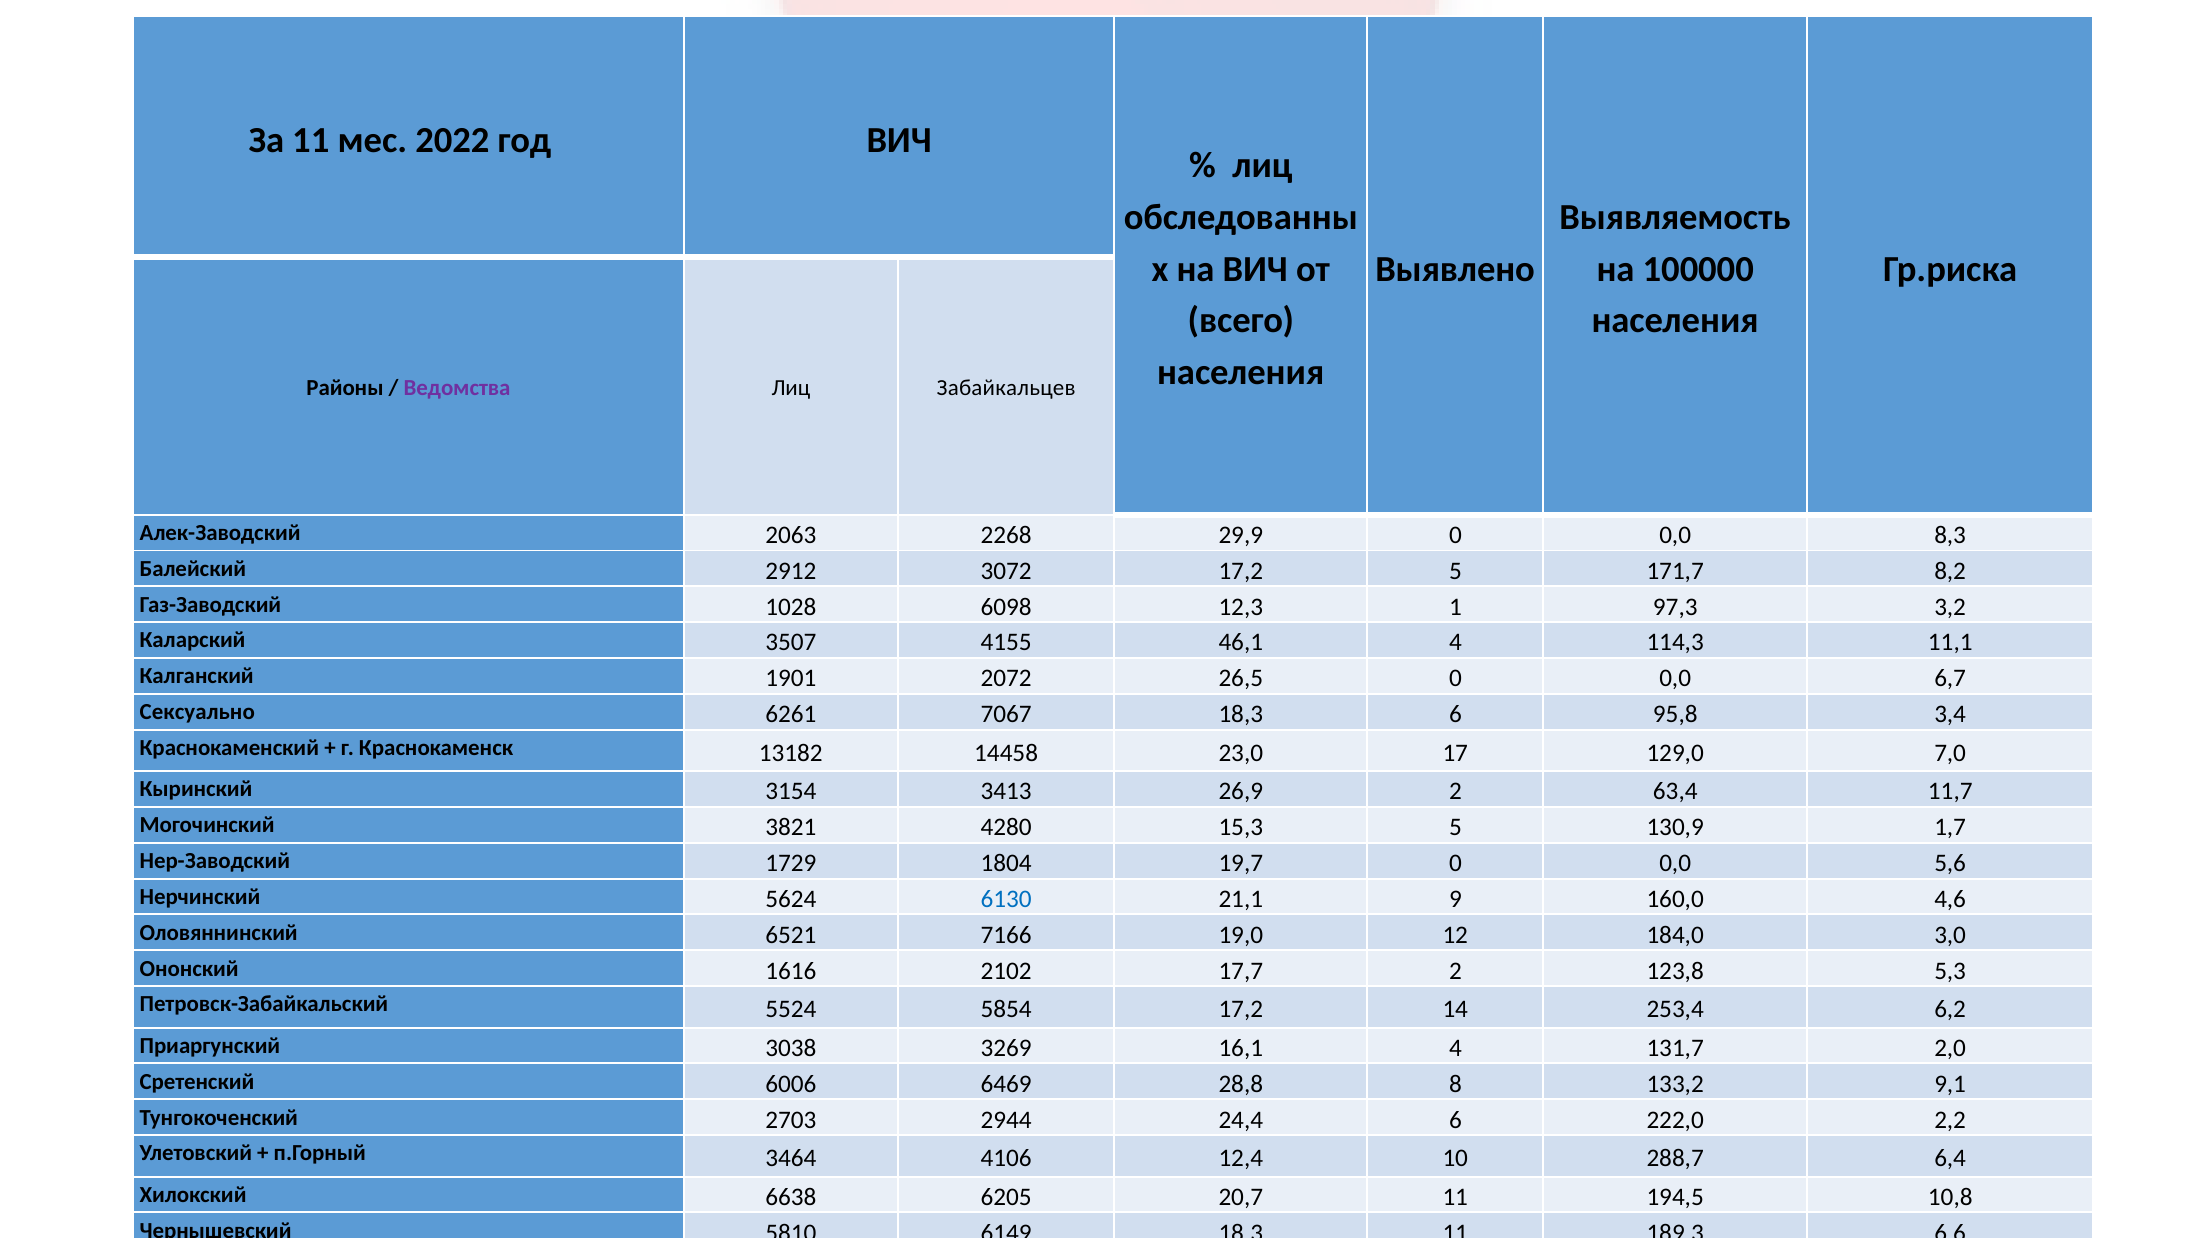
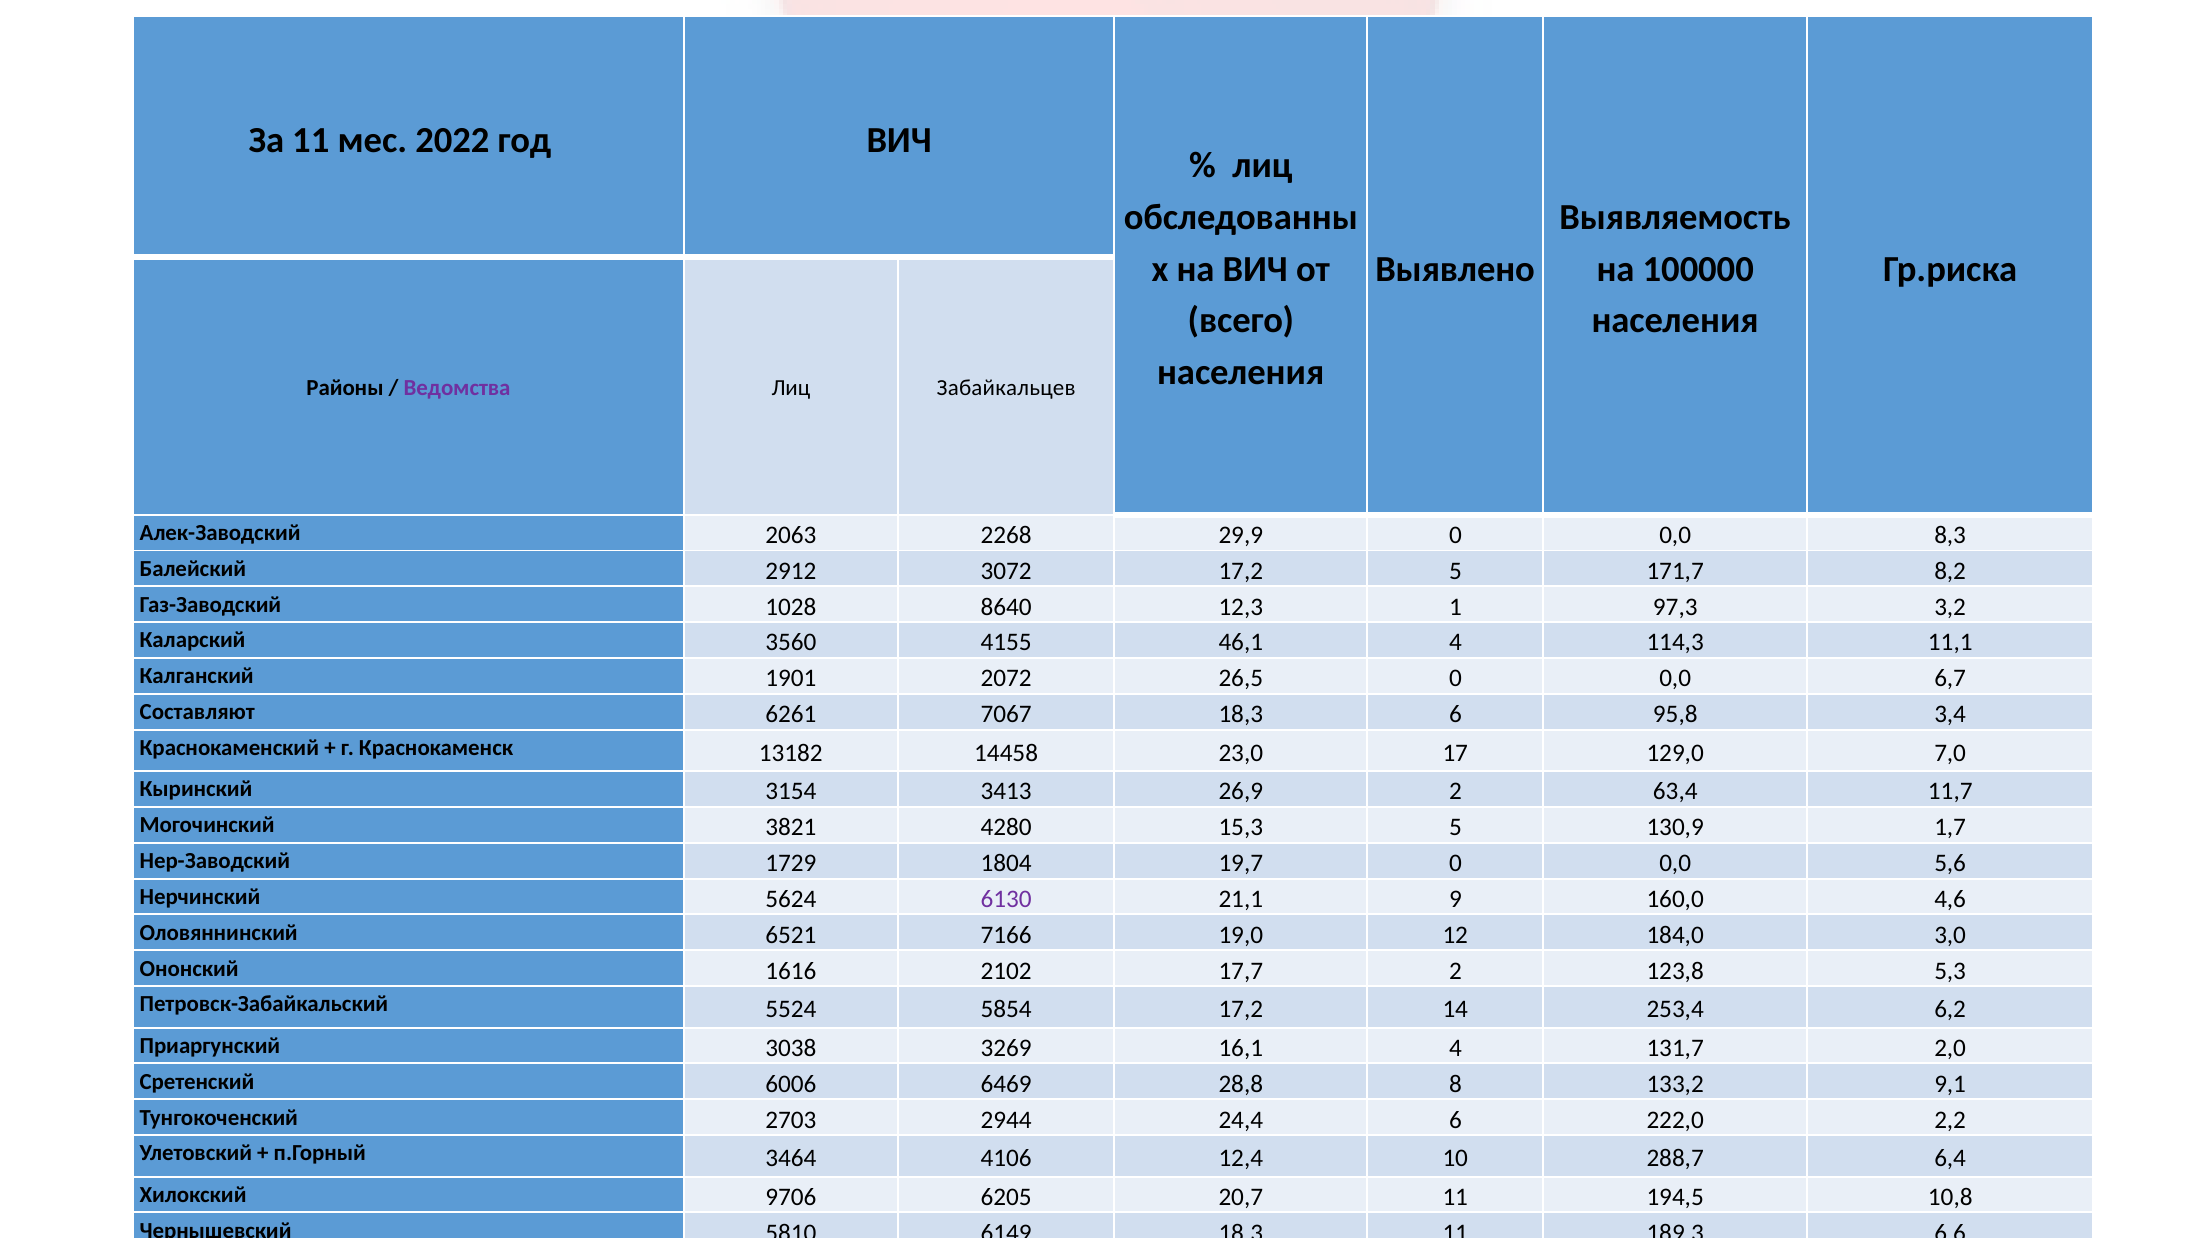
6098: 6098 -> 8640 (1006, 607)
3507: 3507 -> 3560 (791, 643)
Сексуально: Сексуально -> Составляют (197, 712)
6130 colour: blue -> purple (1006, 899)
6638: 6638 -> 9706 (791, 1197)
